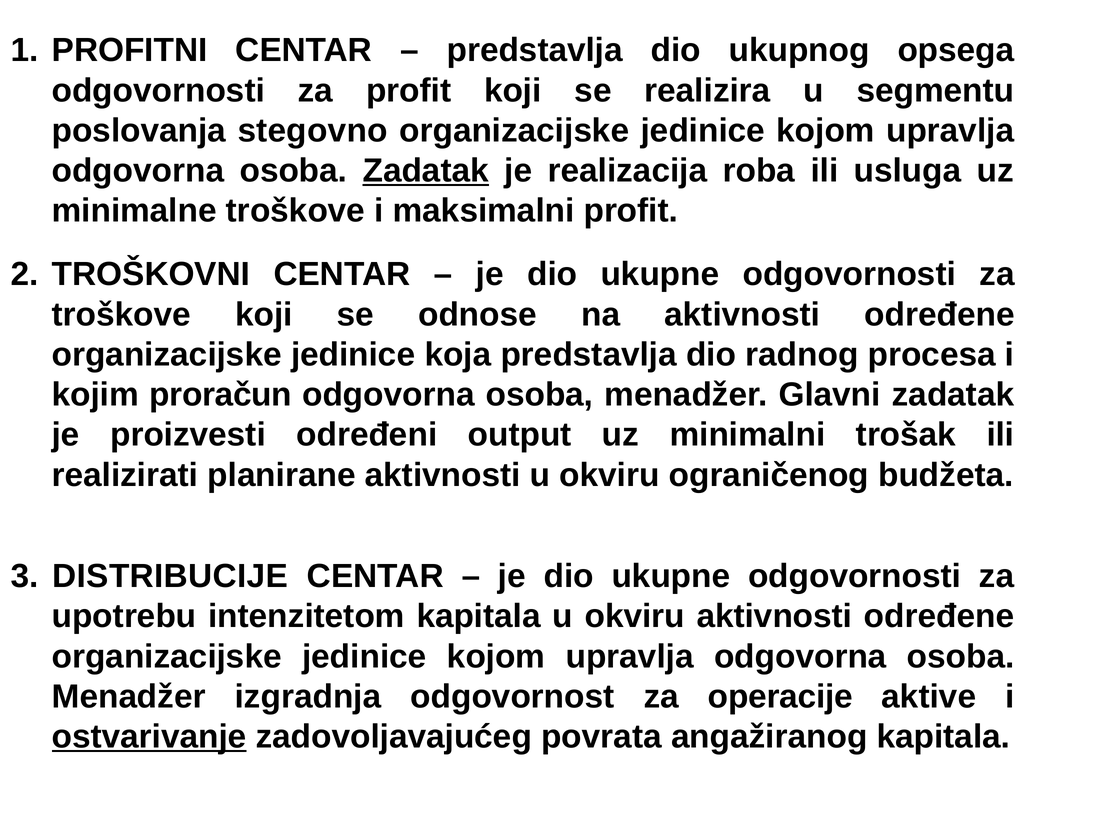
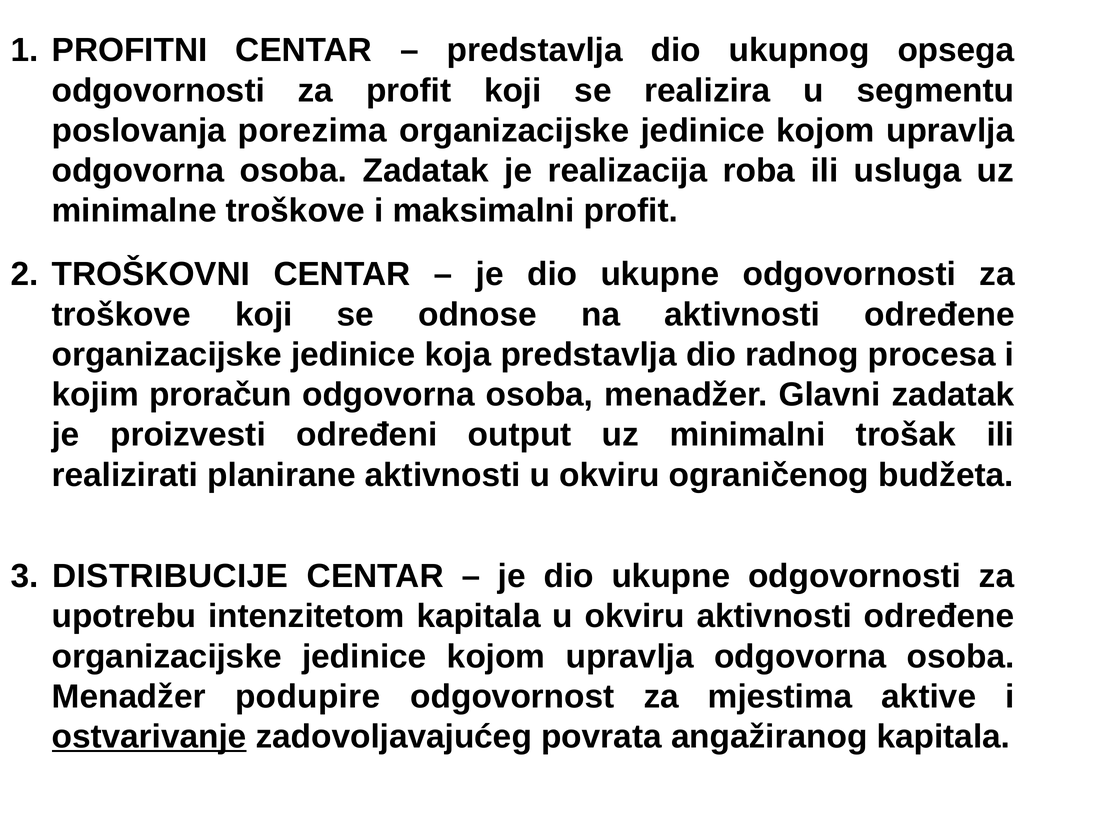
stegovno: stegovno -> porezima (312, 131)
Zadatak underline: present -> none (426, 171)
izgradnja: izgradnja -> podupire (308, 697)
operacije: operacije -> mjestima (780, 697)
